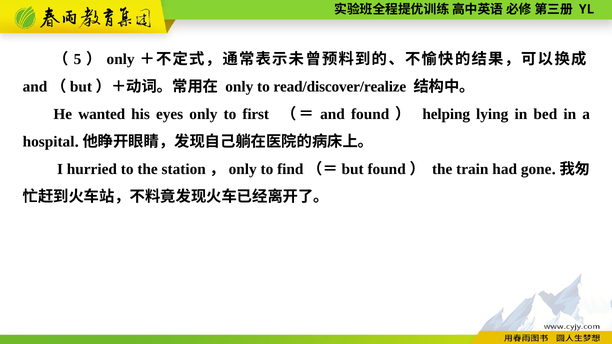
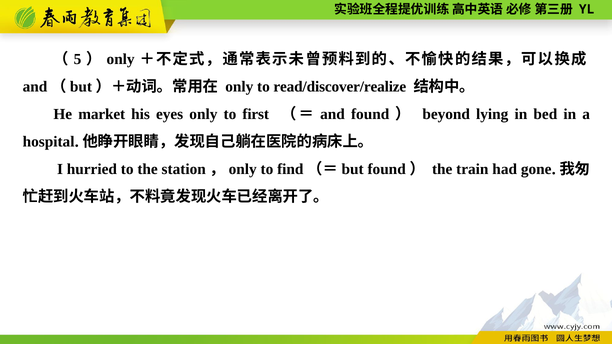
wanted: wanted -> market (102, 114)
helping: helping -> beyond (446, 114)
